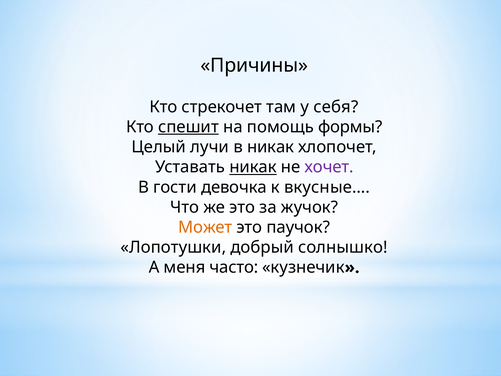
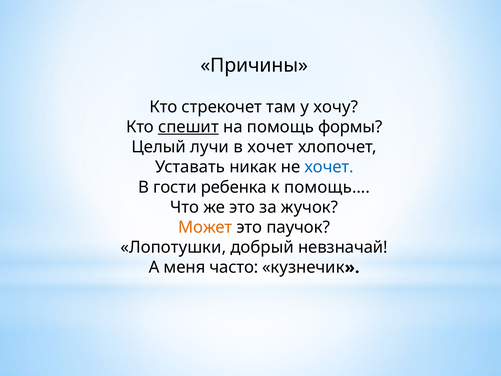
себя: себя -> хочу (336, 107)
в никак: никак -> хочет (270, 147)
никак underline: present -> none (253, 167)
хочет colour: purple -> blue (329, 167)
девочка: девочка -> ребенка (234, 187)
вкусные…: вкусные… -> помощь… (327, 187)
солнышко: солнышко -> невзначай (343, 247)
